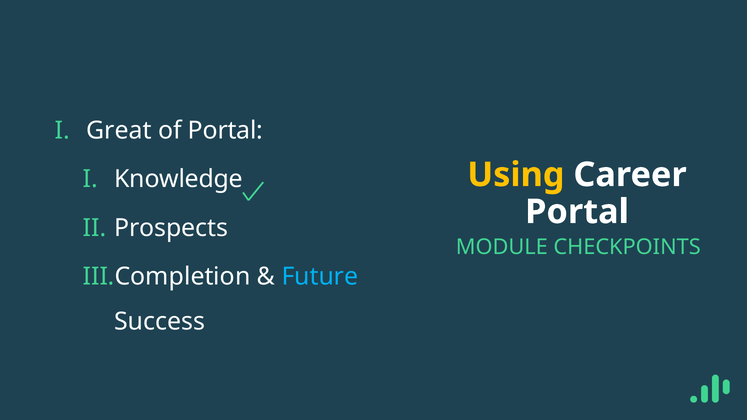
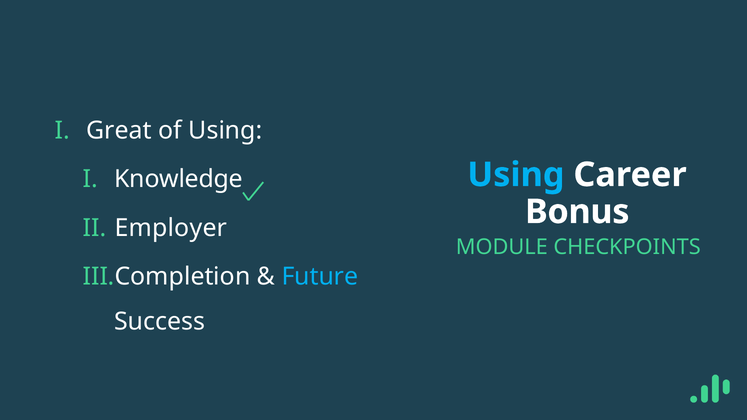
of Portal: Portal -> Using (225, 131)
Using colour: yellow -> light blue (516, 175)
Portal: Portal -> Bonus (577, 212)
Prospects: Prospects -> Employer (171, 228)
